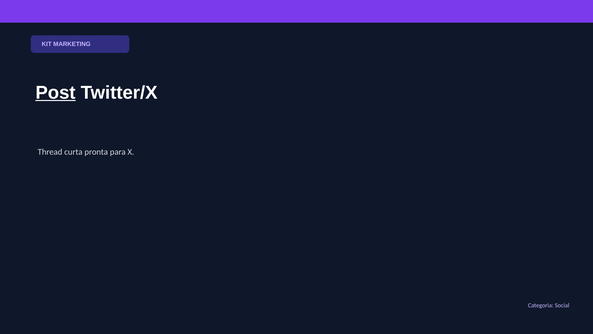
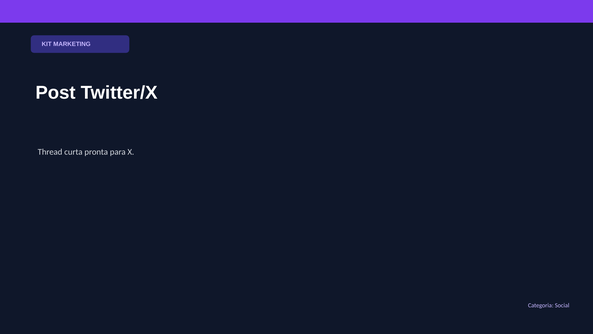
Post underline: present -> none (56, 92)
